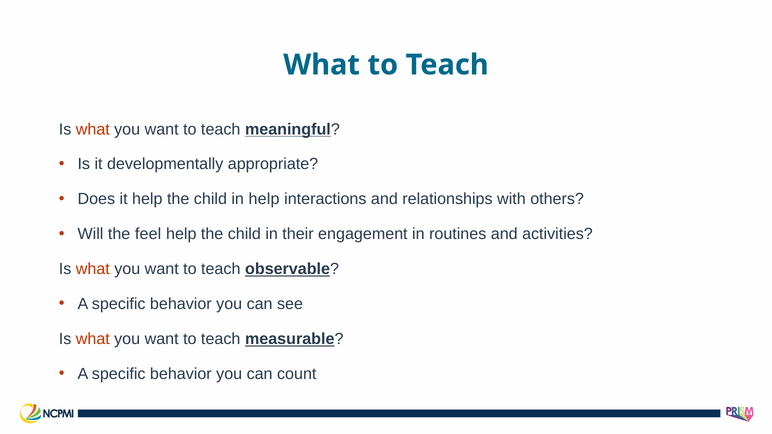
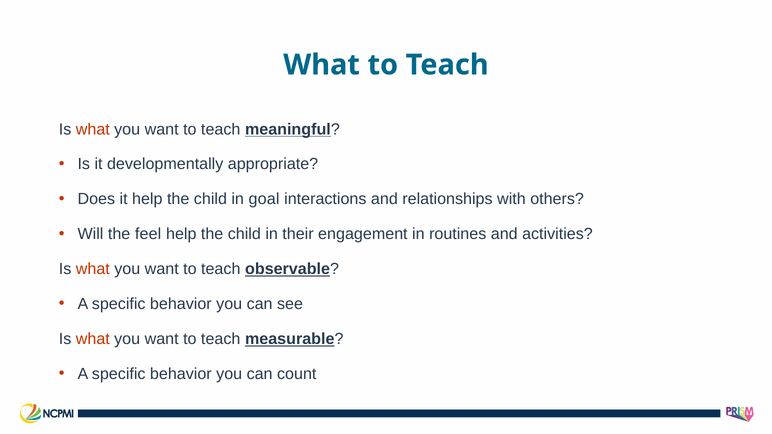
in help: help -> goal (264, 199)
